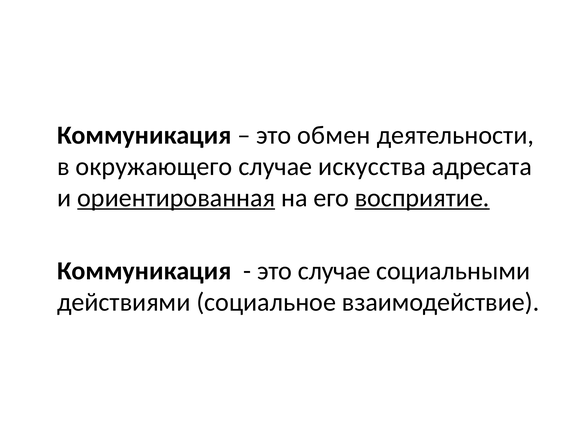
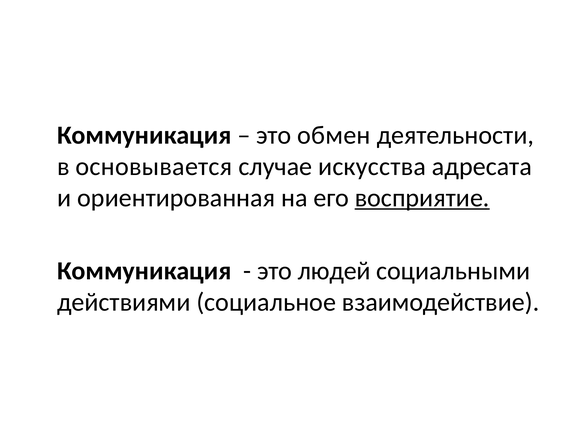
окружающего: окружающего -> основывается (154, 167)
ориентированная underline: present -> none (176, 198)
это случае: случае -> людей (334, 271)
